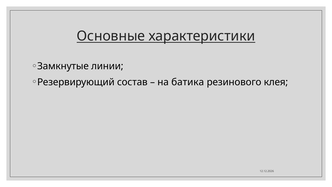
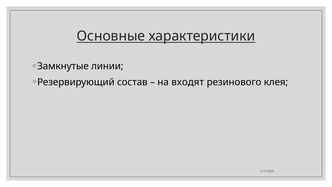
батика: батика -> входят (188, 82)
